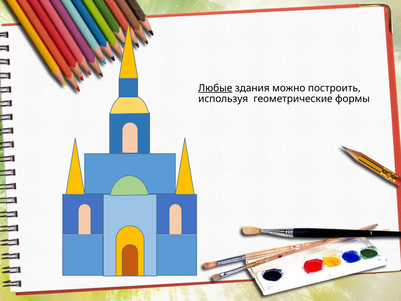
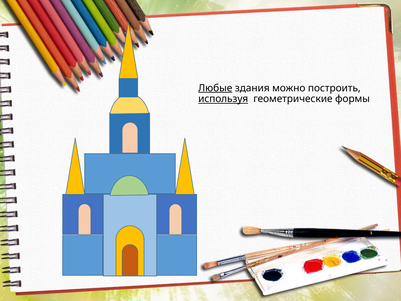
используя underline: none -> present (223, 99)
